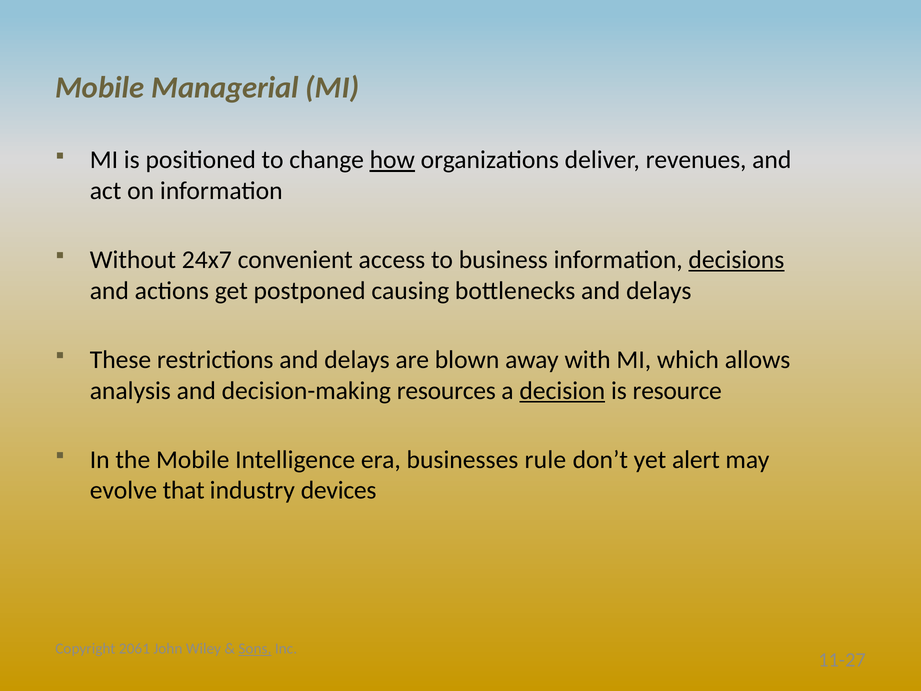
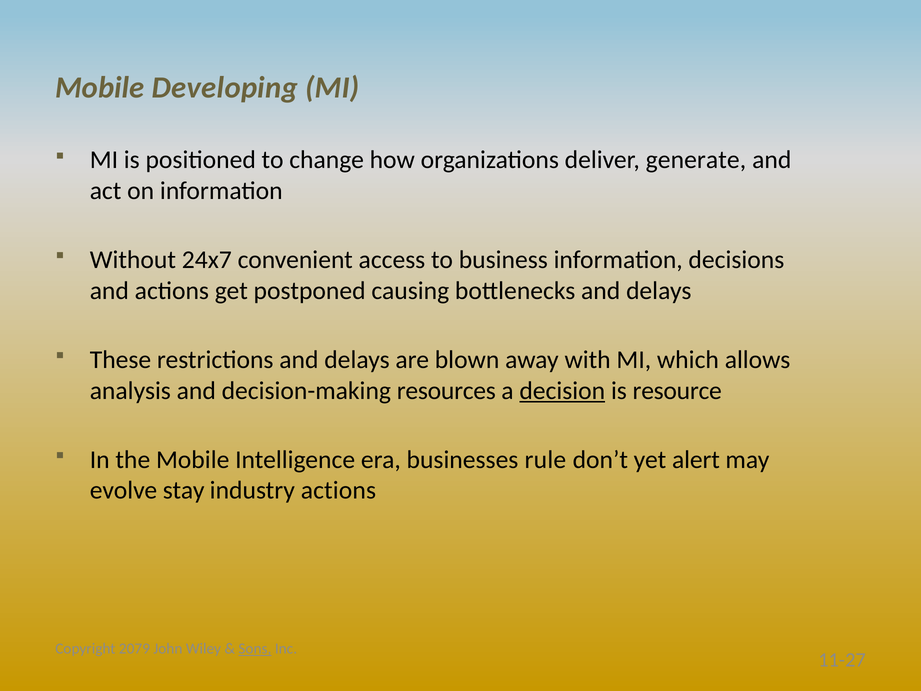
Managerial: Managerial -> Developing (225, 87)
how underline: present -> none (392, 160)
revenues: revenues -> generate (696, 160)
decisions underline: present -> none (736, 260)
that: that -> stay (184, 490)
industry devices: devices -> actions (338, 490)
2061: 2061 -> 2079 (134, 649)
